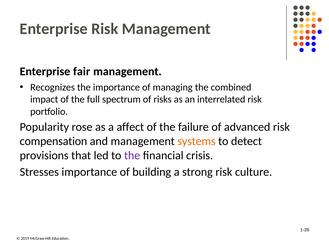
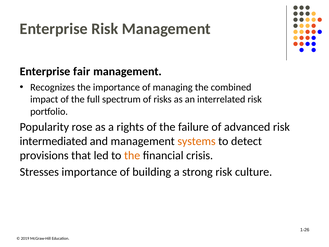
affect: affect -> rights (130, 127)
compensation: compensation -> intermediated (53, 141)
the colour: purple -> orange (132, 155)
